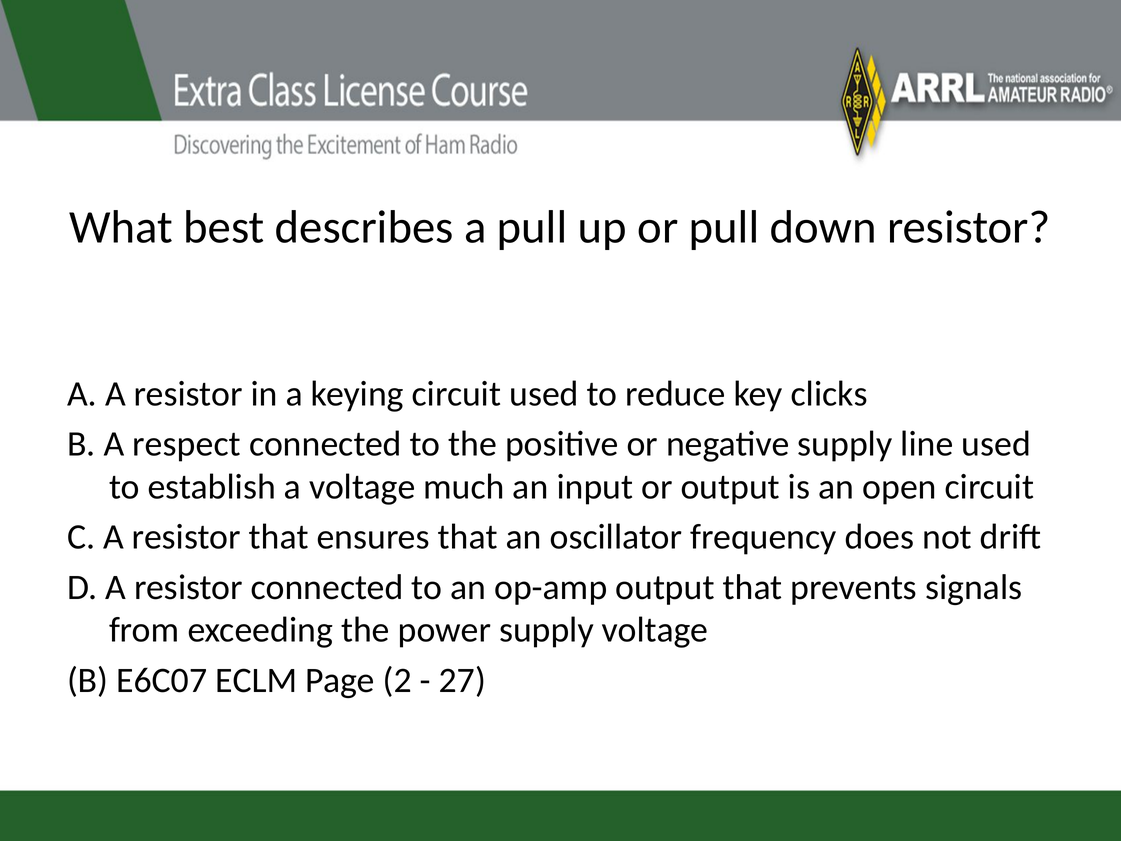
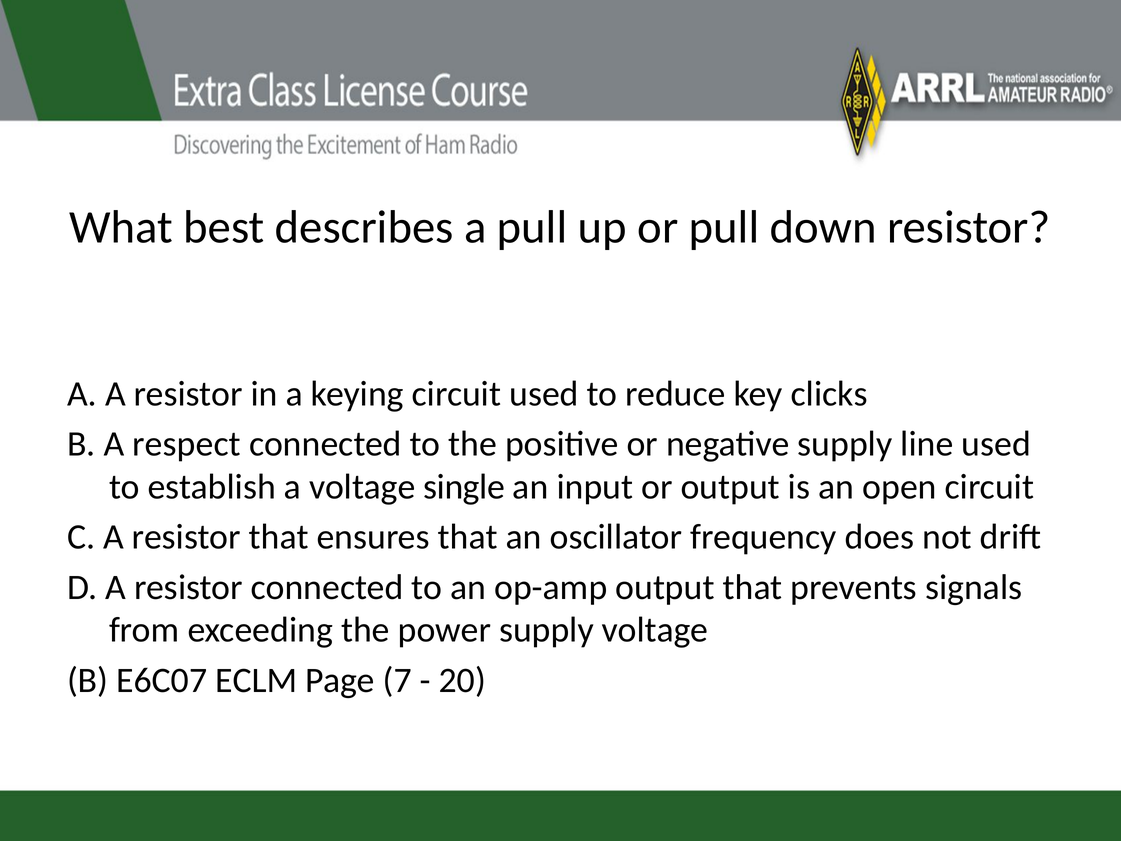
much: much -> single (464, 487)
2: 2 -> 7 (397, 680)
27: 27 -> 20 (462, 680)
